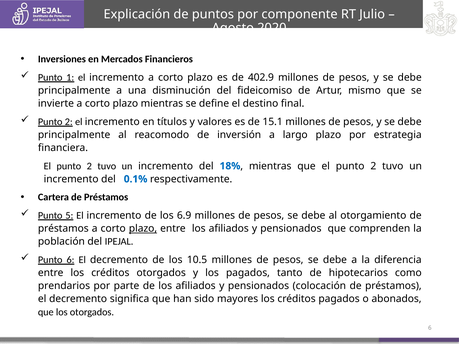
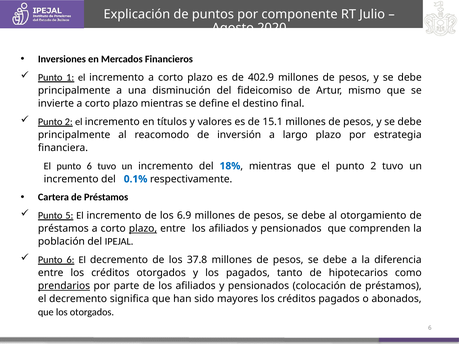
2: 2 -> 6 (89, 166)
10.5: 10.5 -> 37.8 (197, 260)
prendarios underline: none -> present (64, 286)
